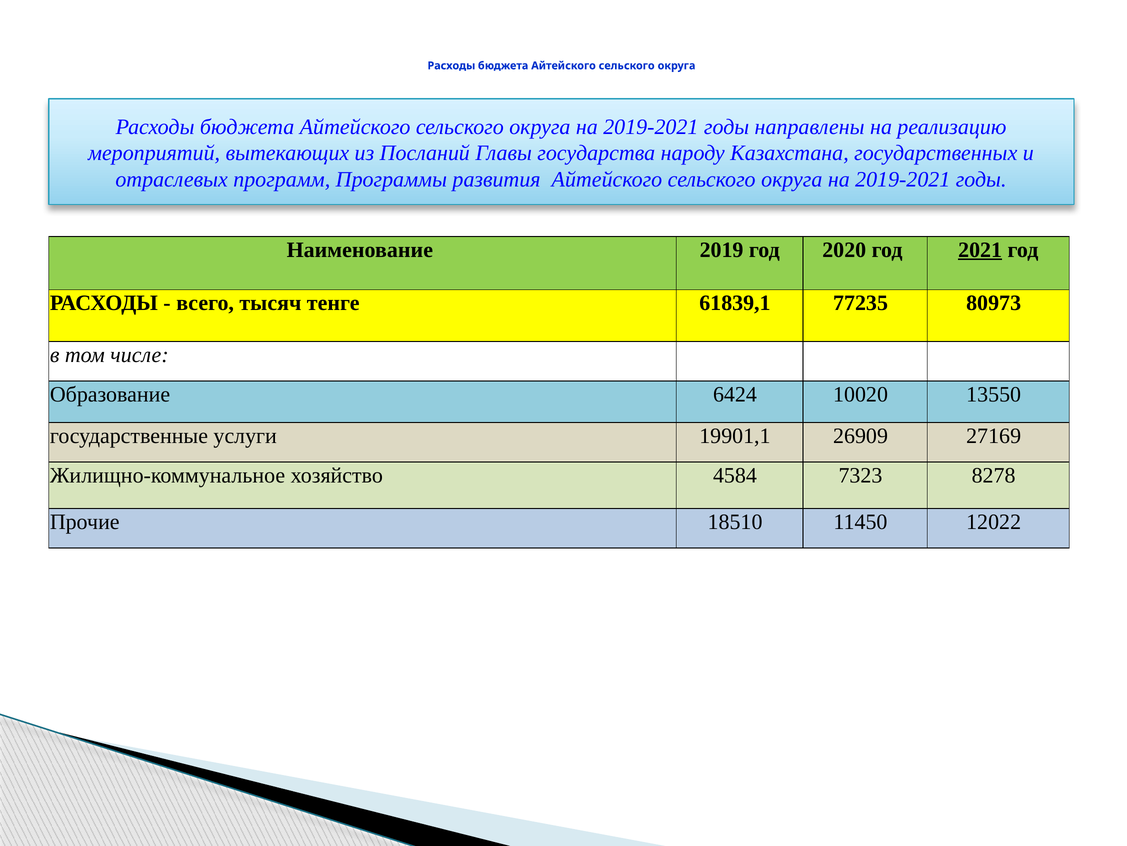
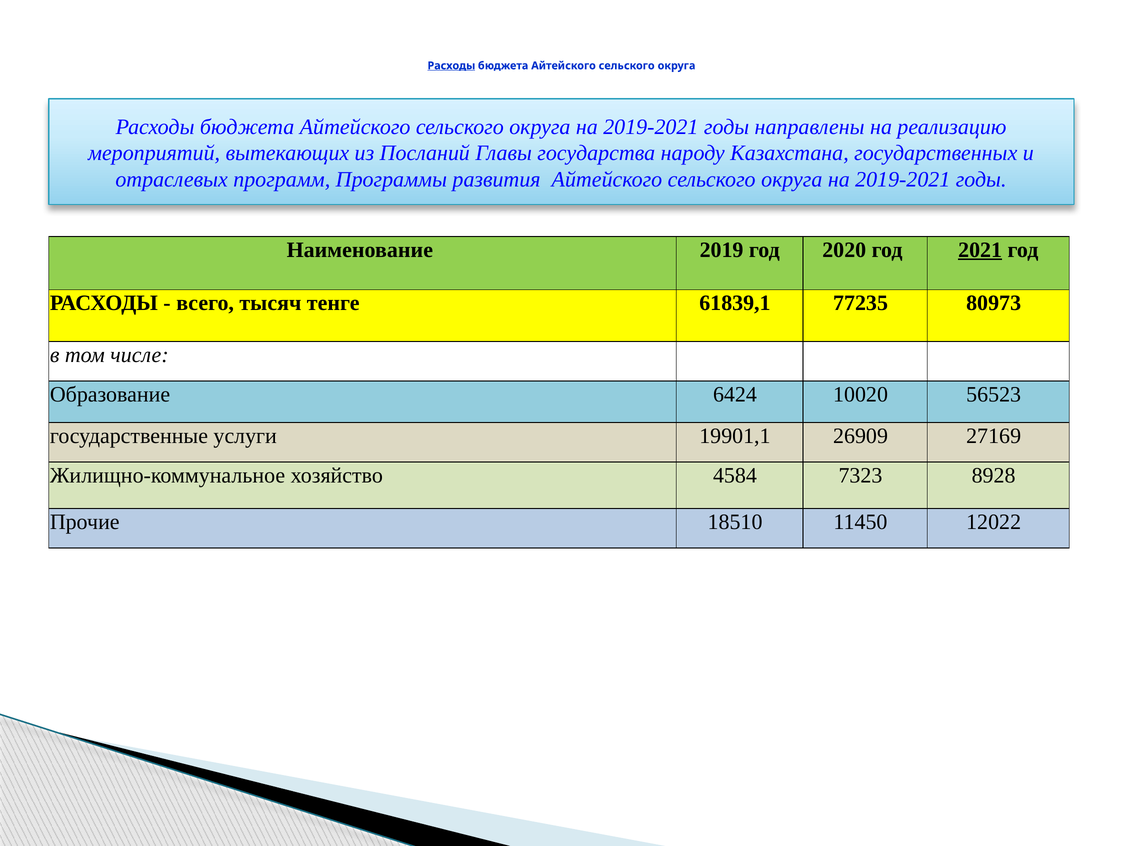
Расходы underline: none -> present (451, 66)
13550: 13550 -> 56523 (994, 394)
8278: 8278 -> 8928 (994, 475)
